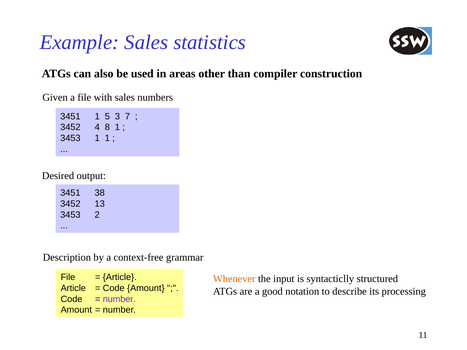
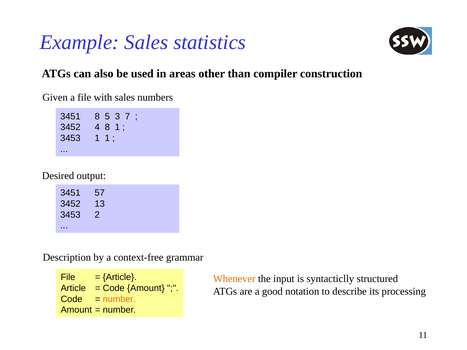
3451 1: 1 -> 8 (97, 116)
38: 38 -> 57 (100, 193)
number colour: purple -> orange (119, 299)
